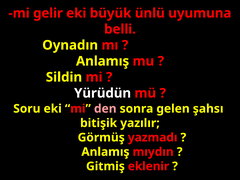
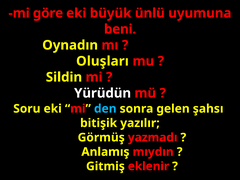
gelir: gelir -> göre (48, 13)
belli: belli -> beni (120, 29)
Anlamış: Anlamış -> Oluşları (102, 61)
den colour: pink -> light blue (105, 109)
